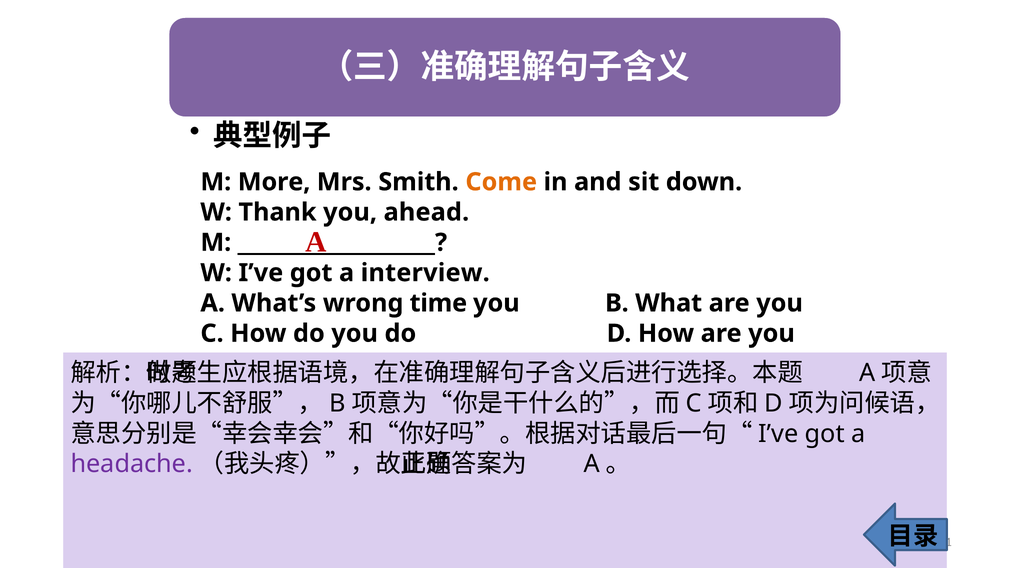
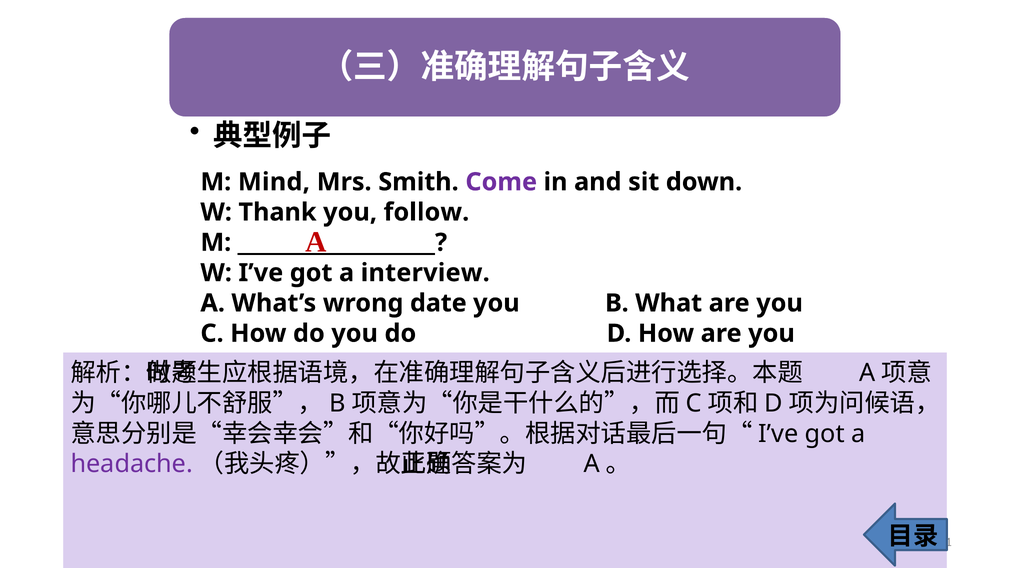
More: More -> Mind (274, 182)
Come colour: orange -> purple (501, 182)
ahead: ahead -> follow (426, 212)
time: time -> date (438, 303)
